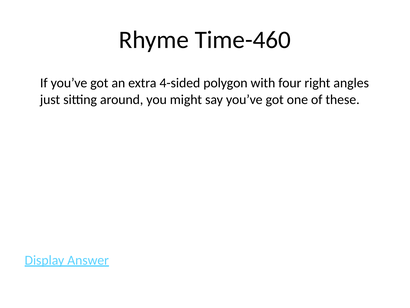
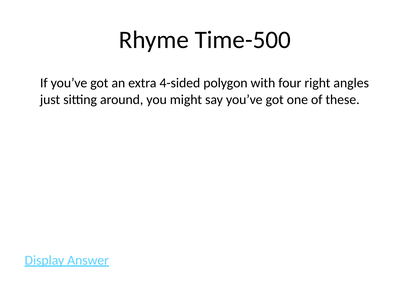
Time-460: Time-460 -> Time-500 (243, 40)
